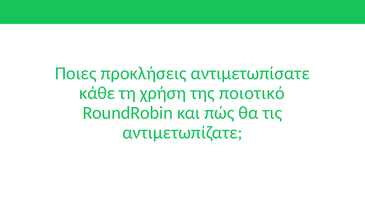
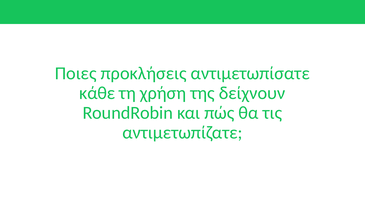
ποιοτικό: ποιοτικό -> δείχνουν (252, 93)
